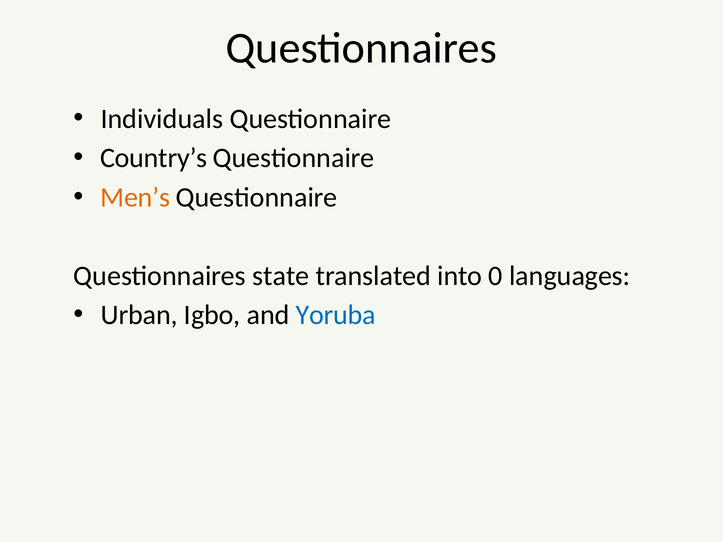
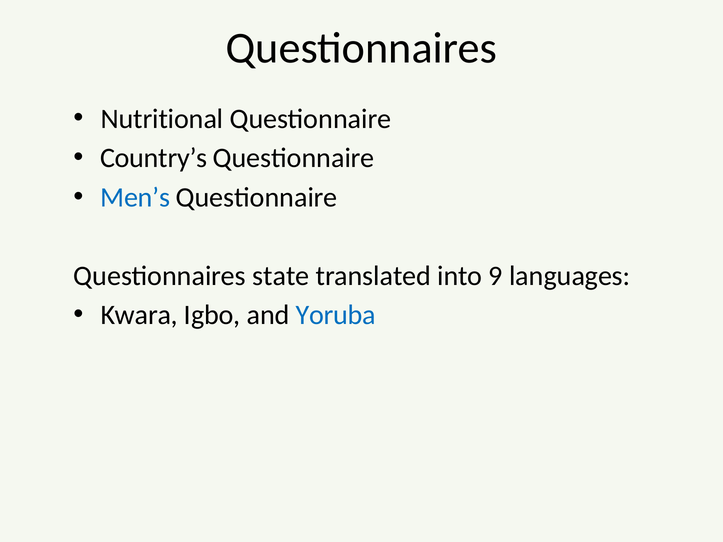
Individuals: Individuals -> Nutritional (162, 119)
Men’s colour: orange -> blue (135, 197)
0: 0 -> 9 (496, 276)
Urban: Urban -> Kwara (139, 315)
